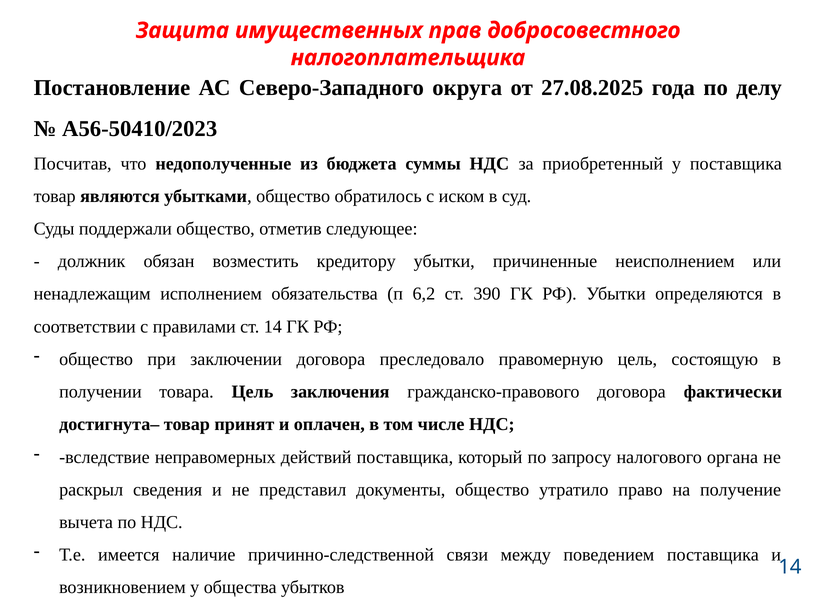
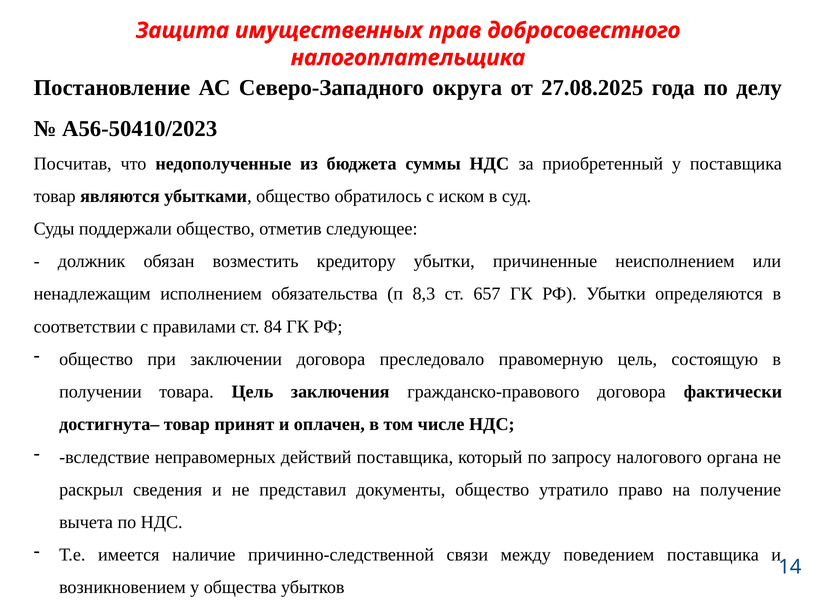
6,2: 6,2 -> 8,3 (424, 294)
390: 390 -> 657 (487, 294)
ст 14: 14 -> 84 (273, 327)
